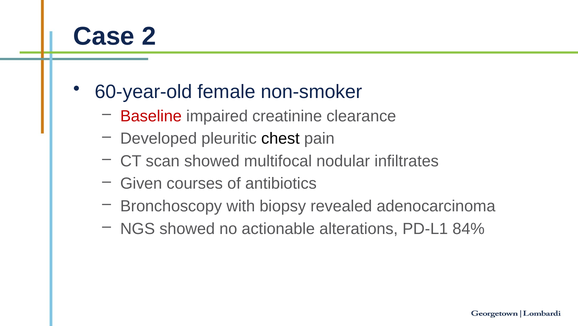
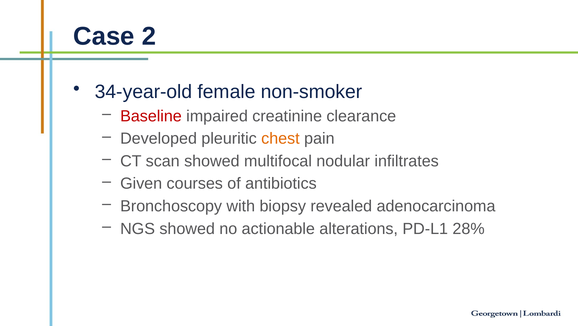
60-year-old: 60-year-old -> 34-year-old (144, 92)
chest colour: black -> orange (280, 138)
84%: 84% -> 28% (469, 228)
